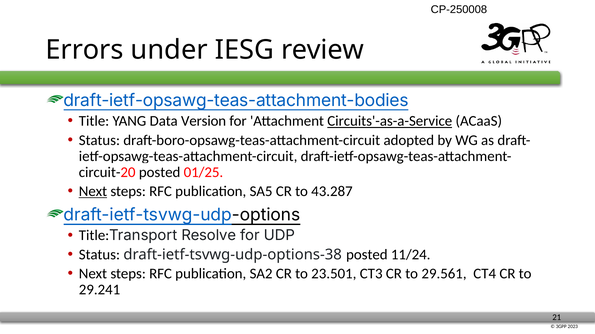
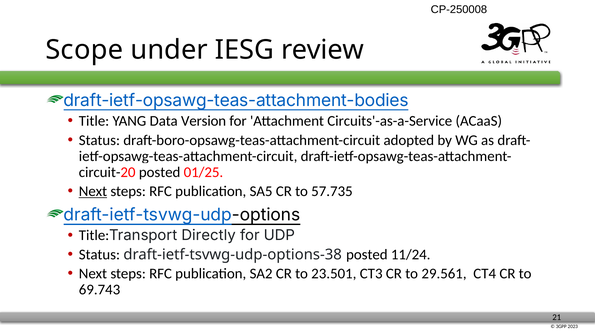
Errors: Errors -> Scope (84, 50)
Circuits'-as-a-Service underline: present -> none (390, 121)
43.287: 43.287 -> 57.735 (332, 192)
Resolve: Resolve -> Directly (209, 236)
29.241: 29.241 -> 69.743 (100, 290)
